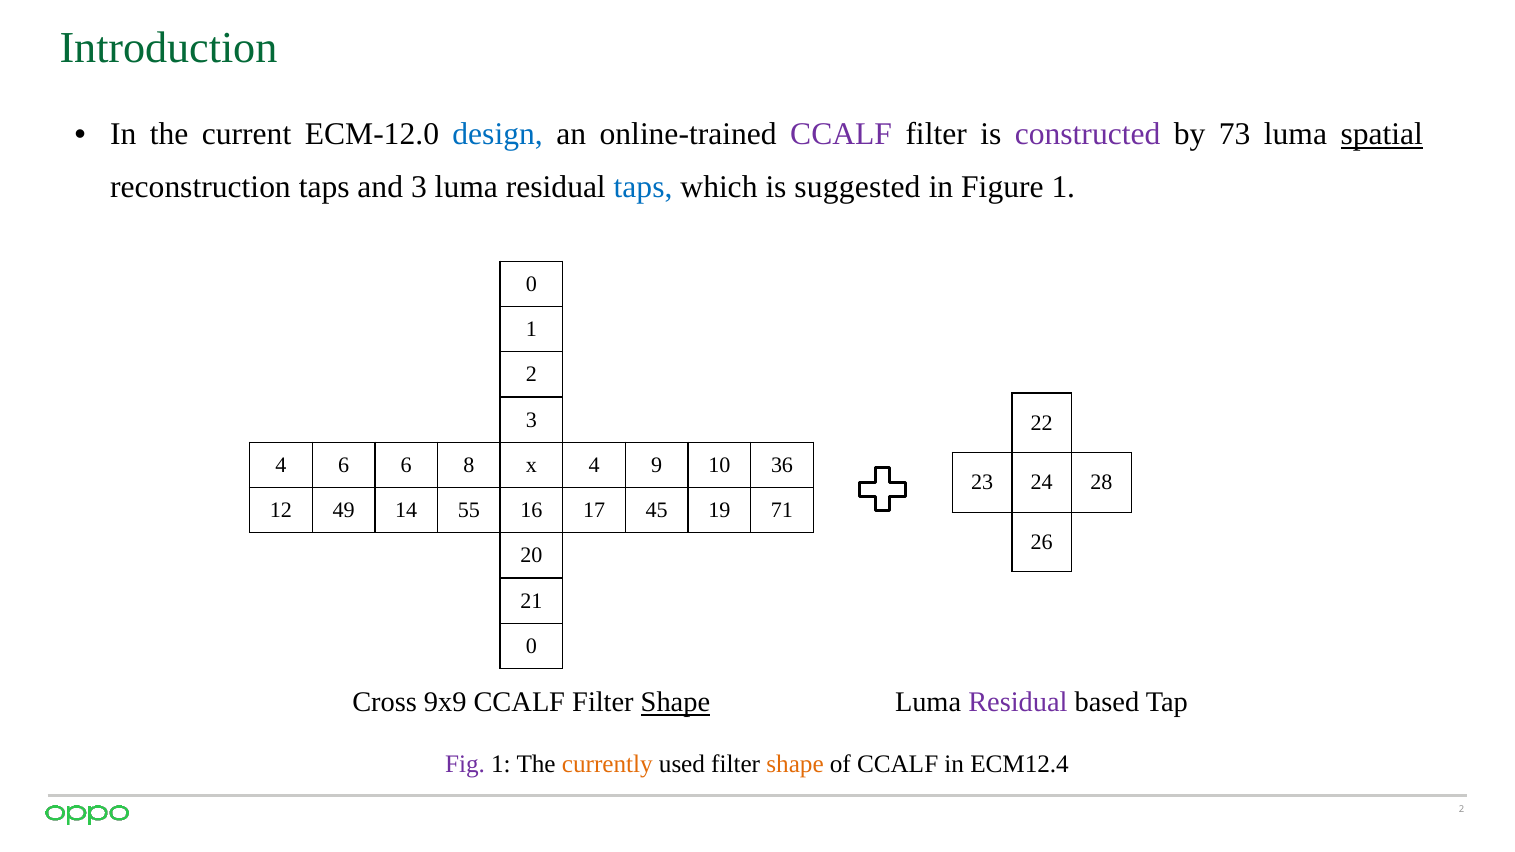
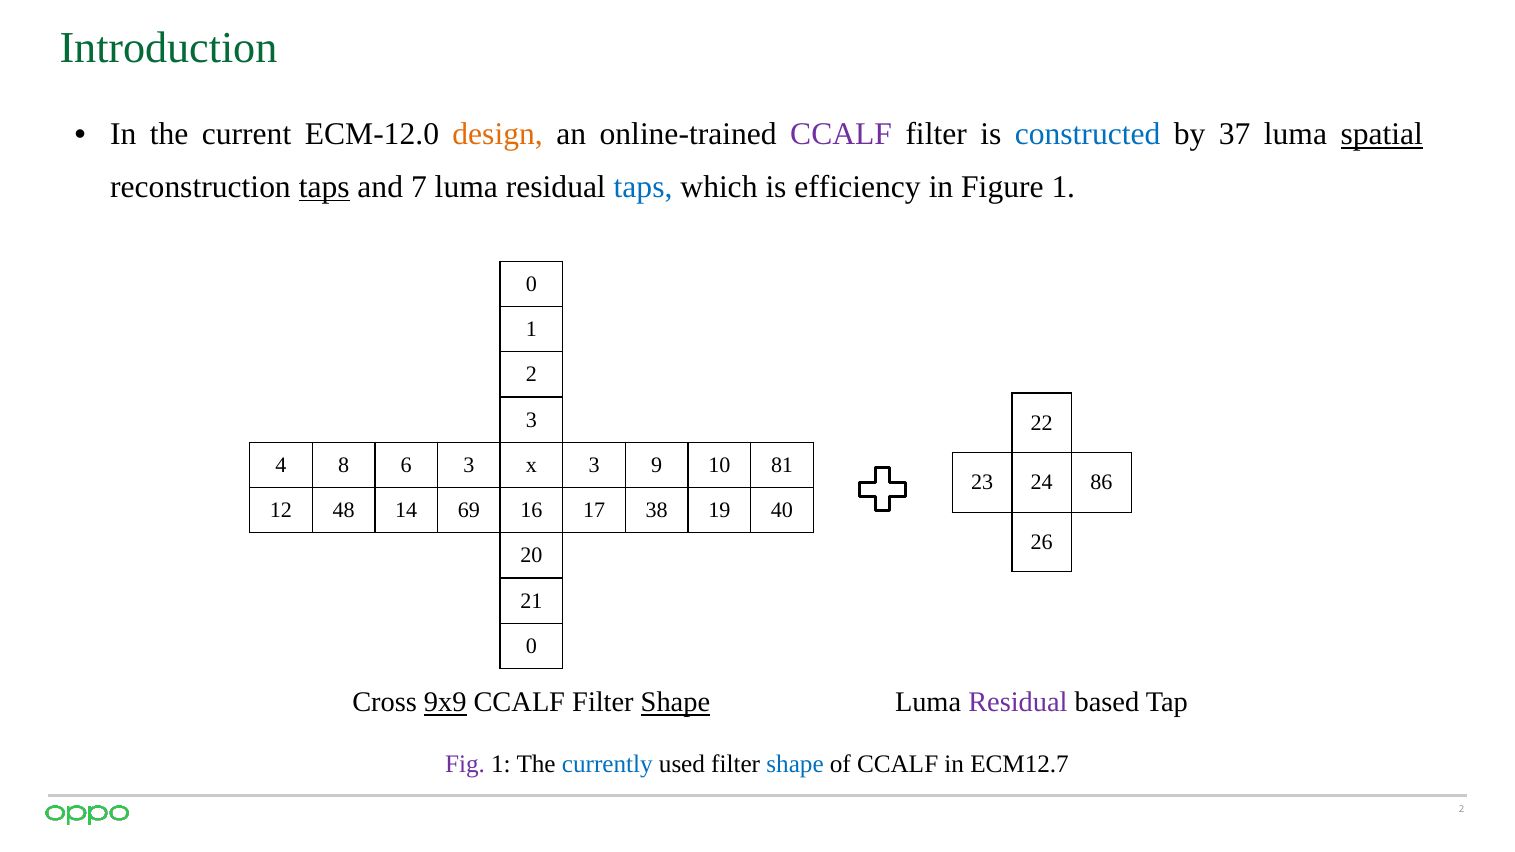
design colour: blue -> orange (498, 134)
constructed colour: purple -> blue (1088, 134)
73: 73 -> 37 (1235, 134)
taps underline: none -> present (324, 187)
and 3: 3 -> 7 (419, 187)
suggested: suggested -> efficiency (858, 187)
4 6: 6 -> 8 (344, 465)
6 8: 8 -> 3 (469, 465)
x 4: 4 -> 3 (594, 465)
36: 36 -> 81 (782, 465)
28: 28 -> 86 (1101, 483)
49: 49 -> 48 (344, 510)
55: 55 -> 69 (469, 510)
45: 45 -> 38 (657, 510)
71: 71 -> 40 (782, 510)
9x9 underline: none -> present (445, 703)
currently colour: orange -> blue (607, 764)
shape colour: orange -> blue (795, 764)
ECM12.4: ECM12.4 -> ECM12.7 (1020, 764)
